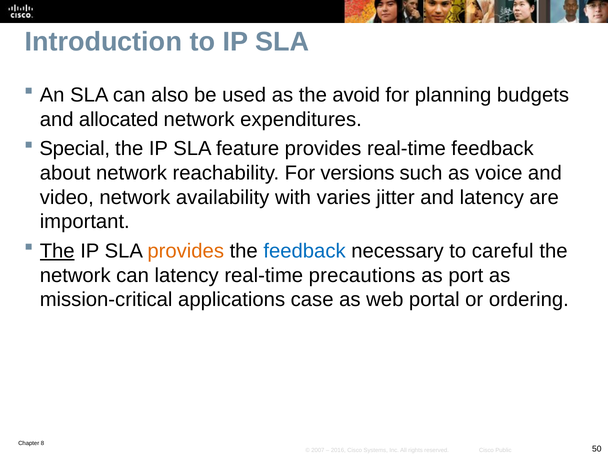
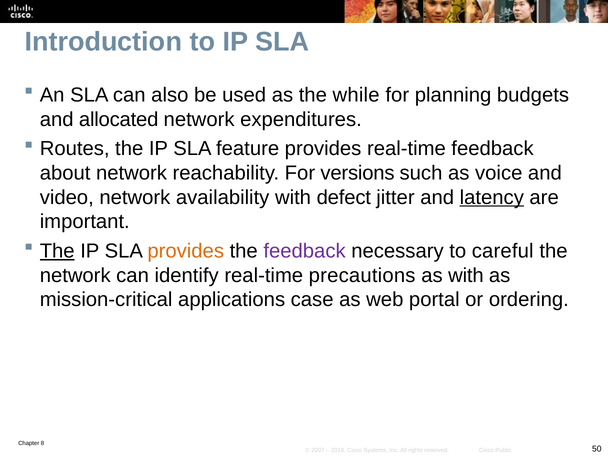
avoid: avoid -> while (356, 95)
Special: Special -> Routes (75, 149)
varies: varies -> defect (344, 197)
latency underline: none -> present (492, 197)
feedback colour: blue -> purple (305, 251)
can latency: latency -> identify (187, 275)
as port: port -> with (466, 275)
